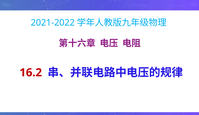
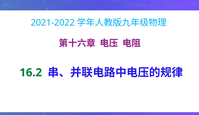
16.2 colour: red -> green (31, 73)
